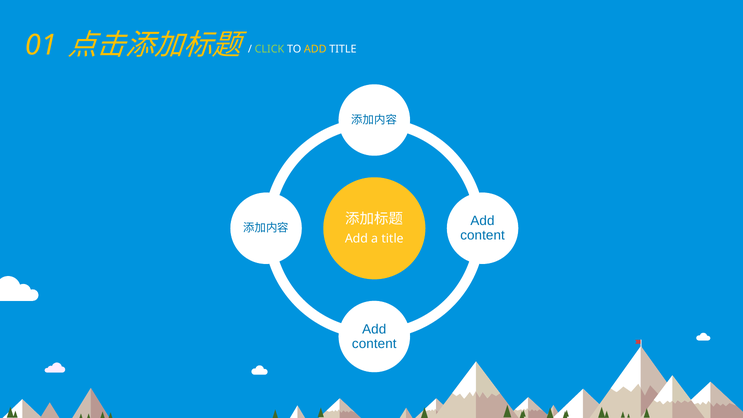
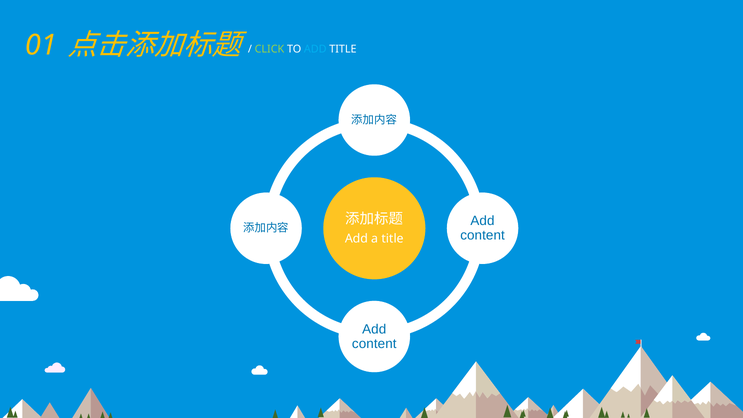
ADD colour: yellow -> light blue (315, 49)
